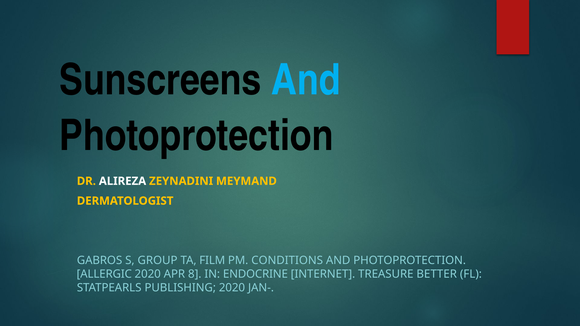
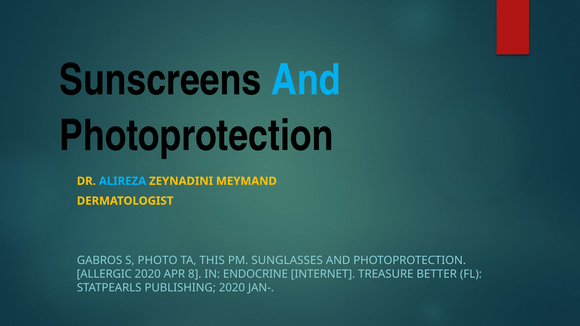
ALIREZA colour: white -> light blue (123, 181)
GROUP: GROUP -> PHOTO (158, 260)
FILM: FILM -> THIS (212, 260)
CONDITIONS: CONDITIONS -> SUNGLASSES (287, 260)
